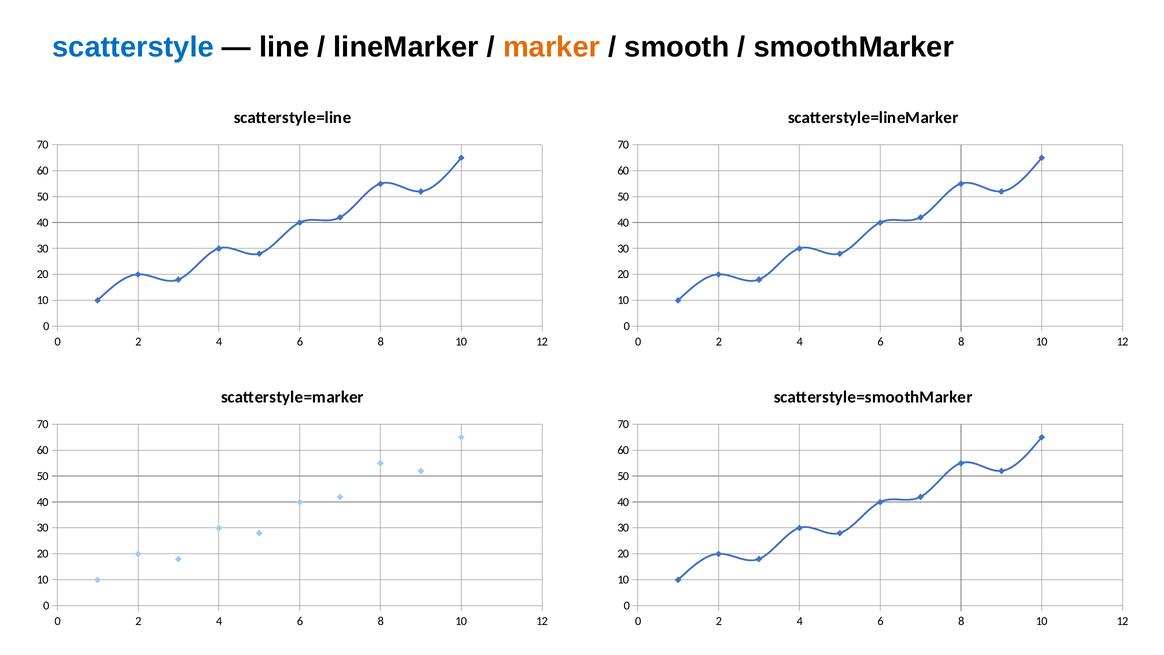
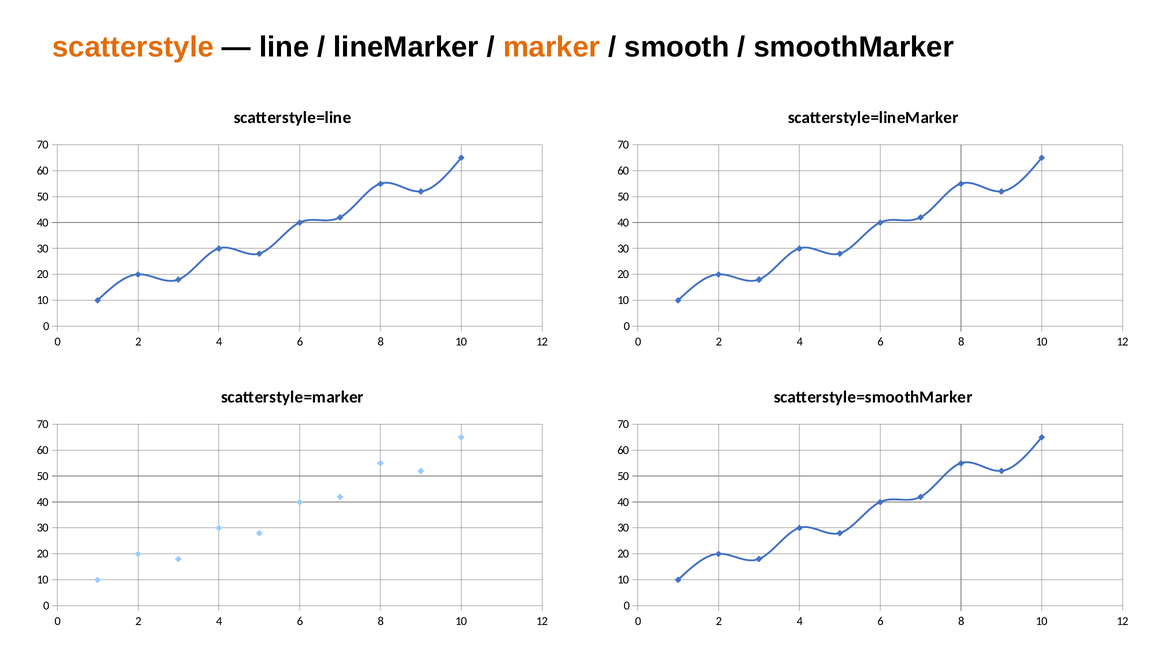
scatterstyle colour: blue -> orange (133, 47)
